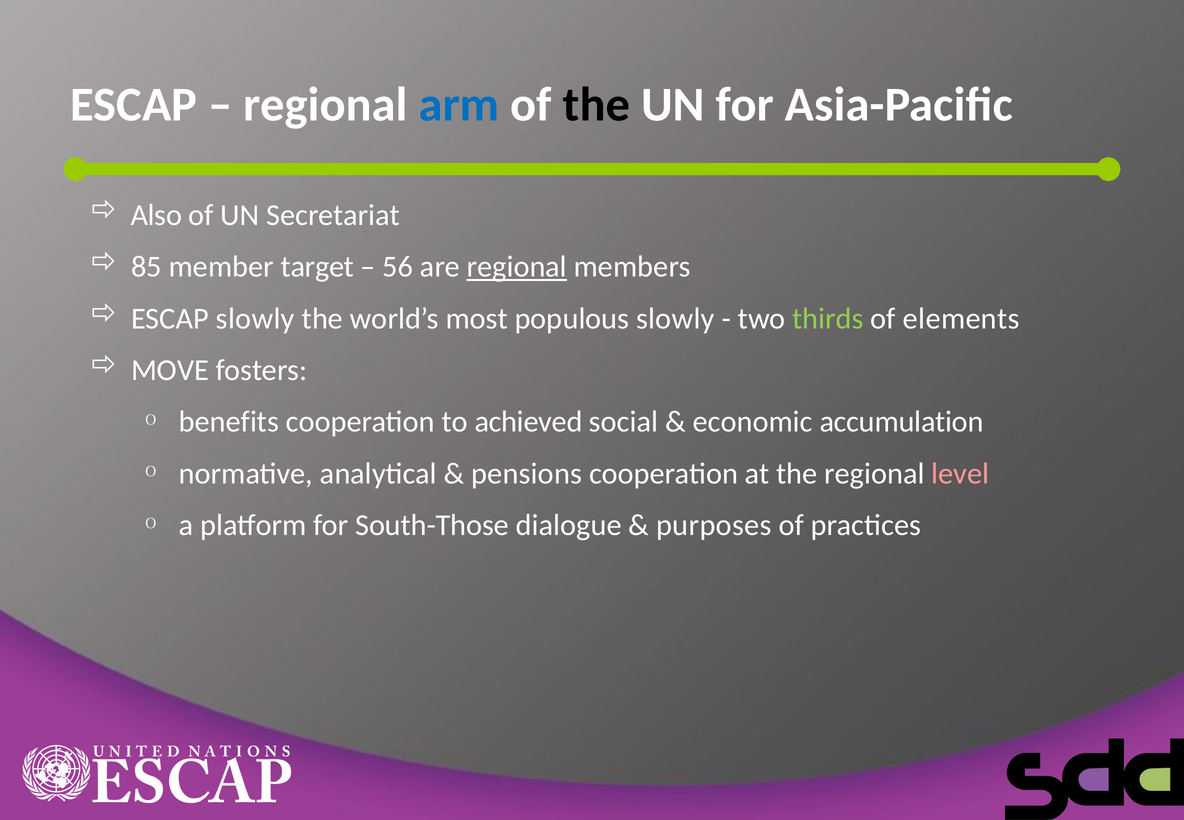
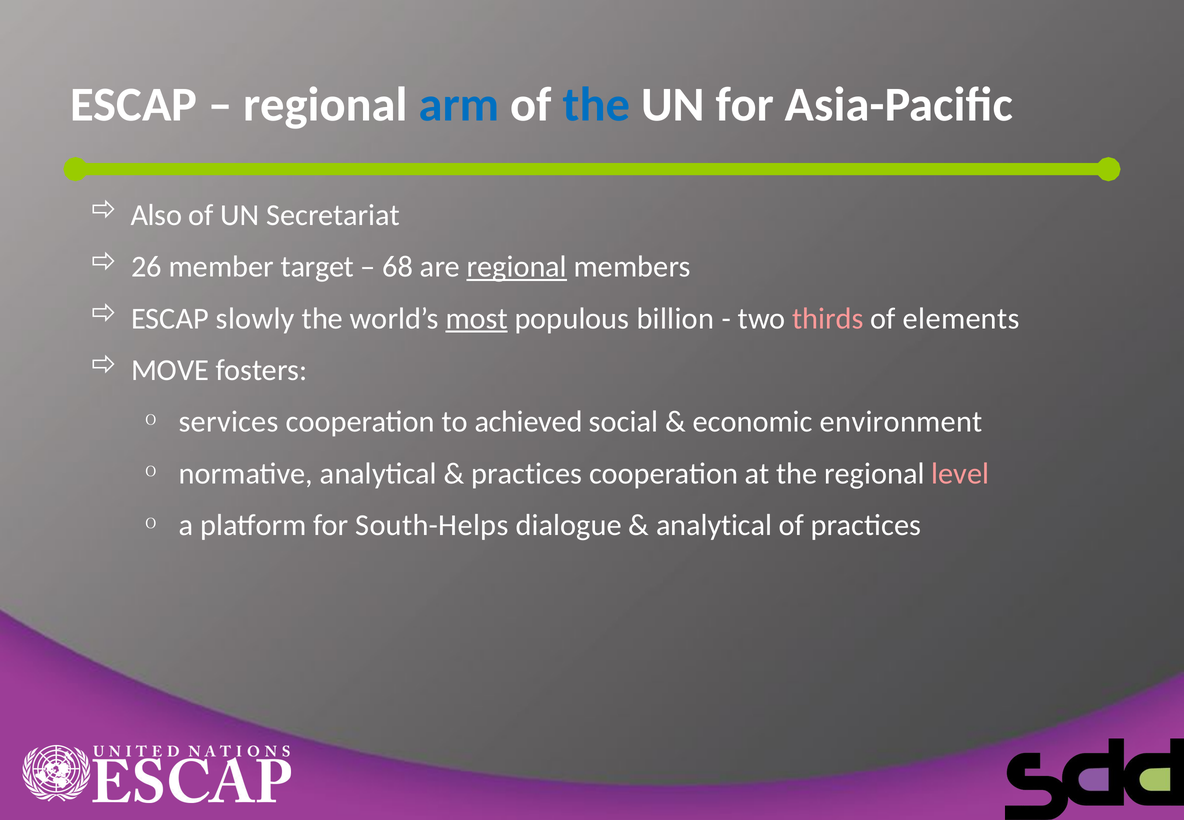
the colour: black -> blue (597, 104)
85: 85 -> 26 (146, 267)
56: 56 -> 68 (398, 267)
most underline: none -> present (477, 318)
populous slowly: slowly -> billion (675, 318)
thirds colour: light green -> pink (828, 318)
benefits: benefits -> services (229, 422)
accumulation: accumulation -> environment (901, 422)
pensions: pensions -> practices (527, 473)
South-Those: South-Those -> South-Helps (432, 525)
purposes: purposes -> analytical (714, 525)
